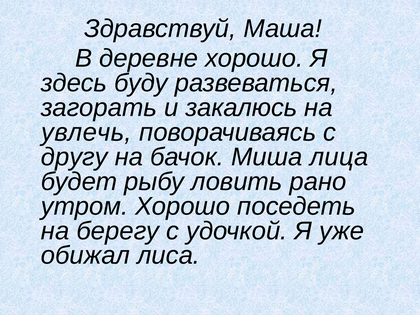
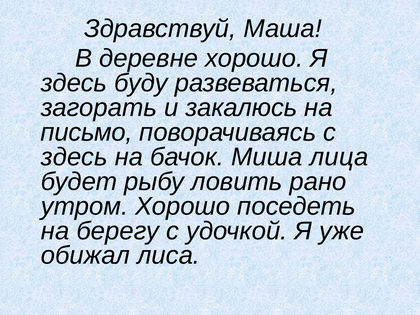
увлечь: увлечь -> письмо (87, 132)
другу: другу -> здесь (74, 157)
